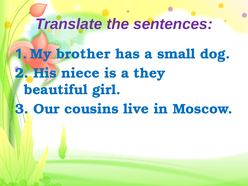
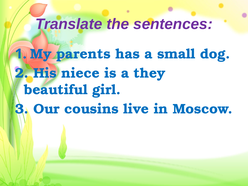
brother: brother -> parents (83, 54)
